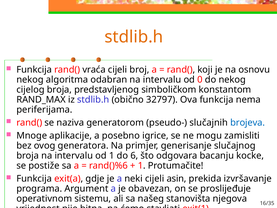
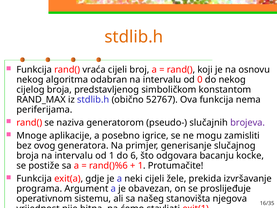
32797: 32797 -> 52767 (162, 100)
brojeva colour: blue -> purple (248, 123)
asin: asin -> žele (176, 179)
